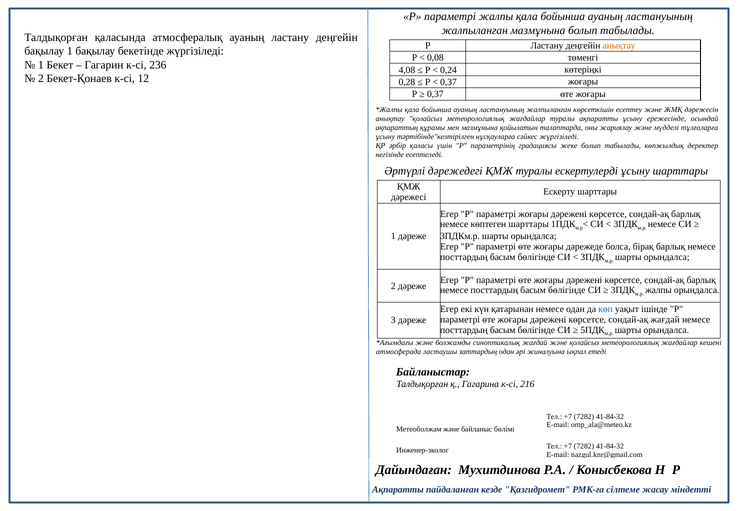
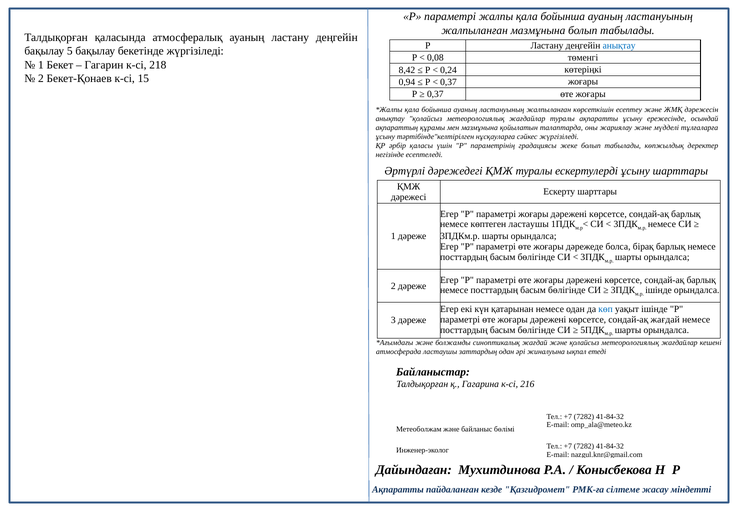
анықтау colour: orange -> blue (619, 46)
бақылау 1: 1 -> 5 (70, 51)
236: 236 -> 218 (158, 65)
4,08: 4,08 -> 8,42 (407, 70)
12: 12 -> 15 (143, 78)
0,28: 0,28 -> 0,94 (407, 82)
көптеген шарттары: шарттары -> ластаушы (529, 224)
жалпы: жалпы -> ішінде (658, 290)
